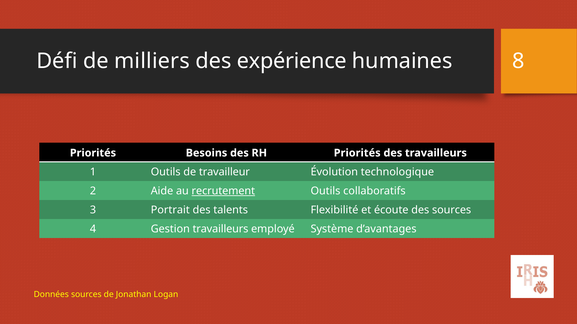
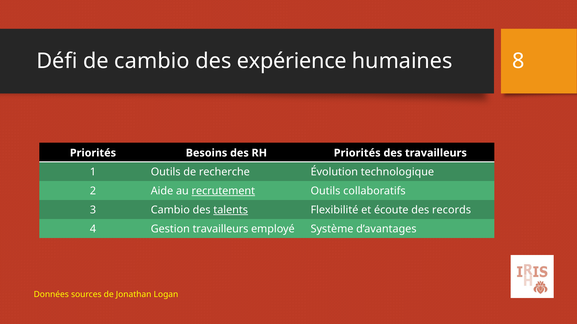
de milliers: milliers -> cambio (152, 61)
travailleur: travailleur -> recherche (224, 172)
3 Portrait: Portrait -> Cambio (170, 210)
talents underline: none -> present (231, 210)
des sources: sources -> records (452, 210)
